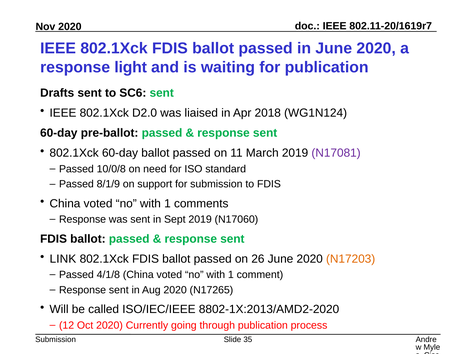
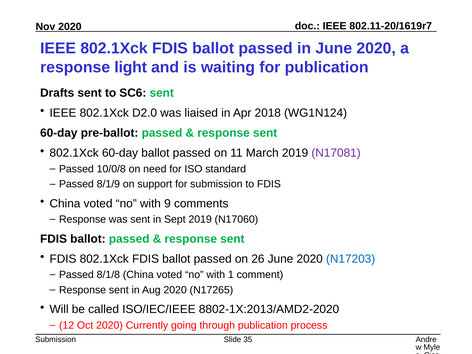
1: 1 -> 9 (167, 204)
LINK: LINK -> FDIS (63, 259)
N17203 colour: orange -> blue (351, 259)
4/1/8: 4/1/8 -> 8/1/8 (108, 275)
